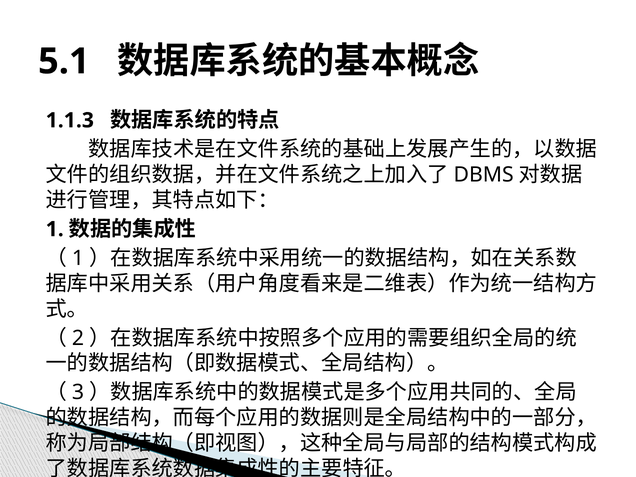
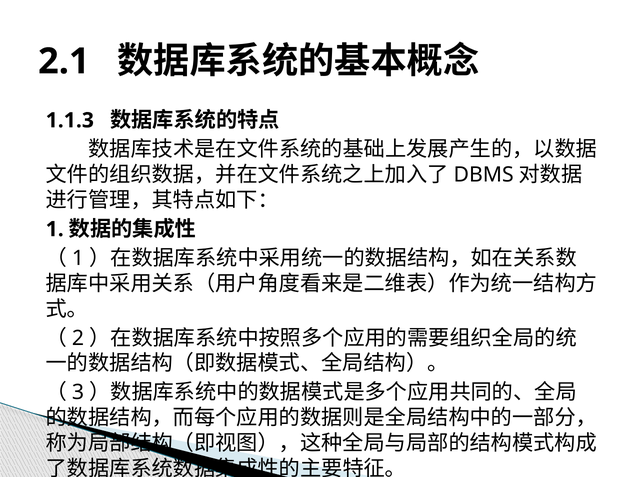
5.1: 5.1 -> 2.1 (64, 61)
